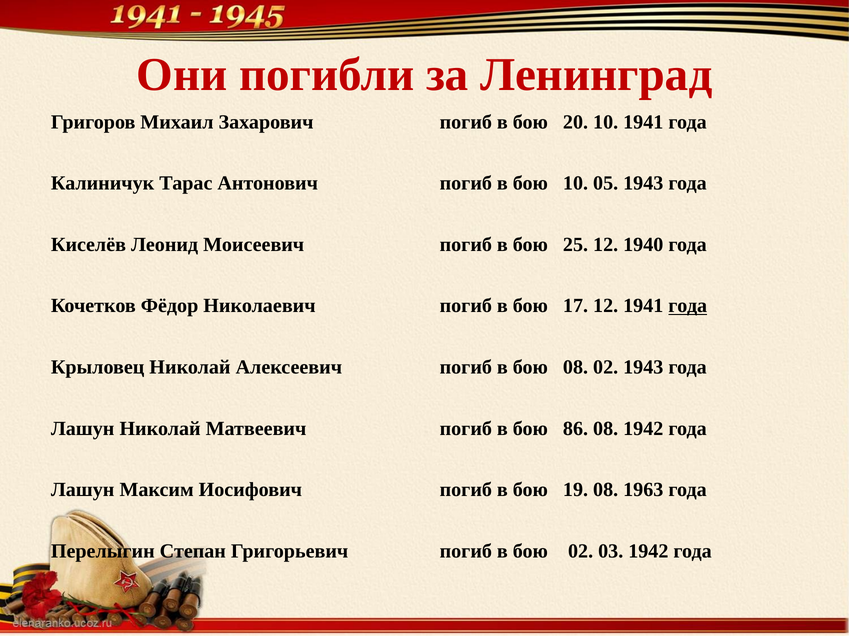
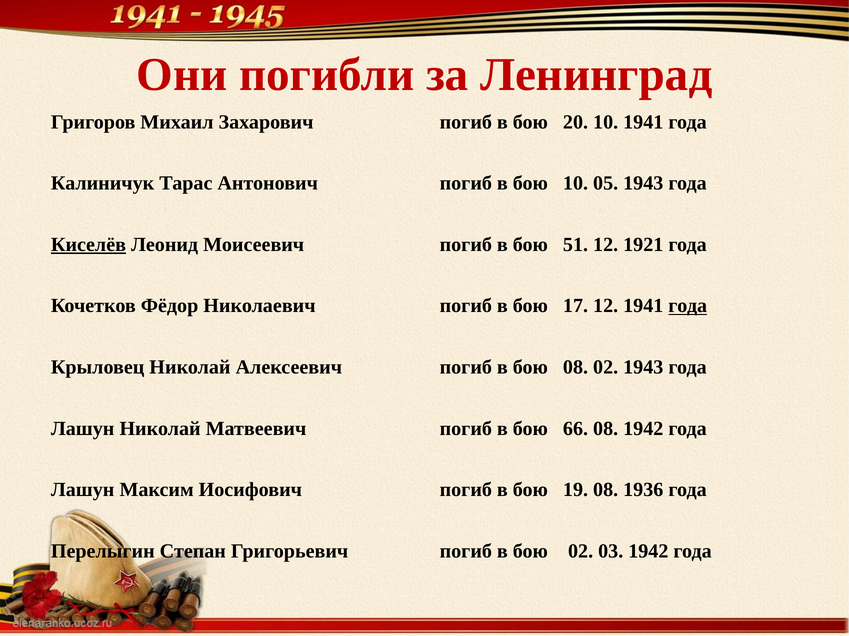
Киселёв underline: none -> present (88, 245)
25: 25 -> 51 (576, 245)
1940: 1940 -> 1921 (643, 245)
86: 86 -> 66 (576, 429)
1963: 1963 -> 1936 (643, 490)
